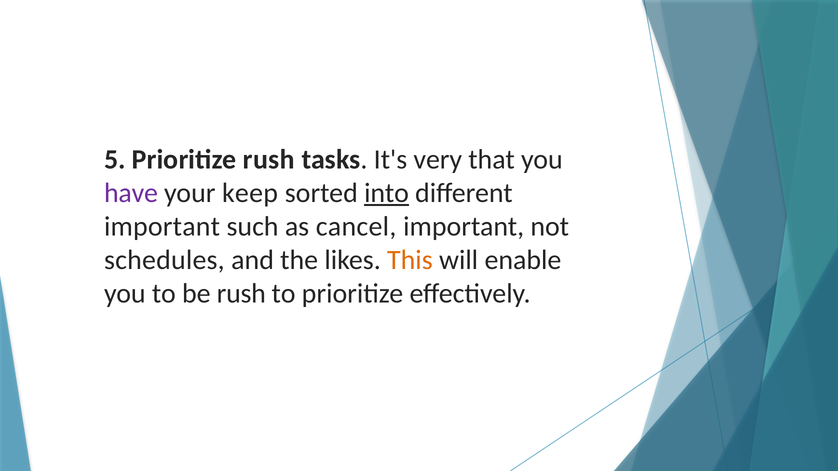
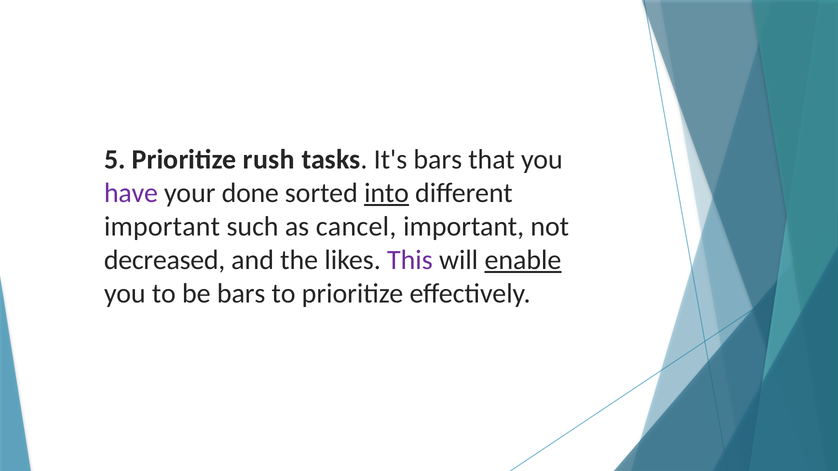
It's very: very -> bars (438, 160)
keep: keep -> done (250, 193)
schedules: schedules -> decreased (165, 260)
This colour: orange -> purple (410, 260)
enable underline: none -> present (523, 260)
be rush: rush -> bars (241, 294)
